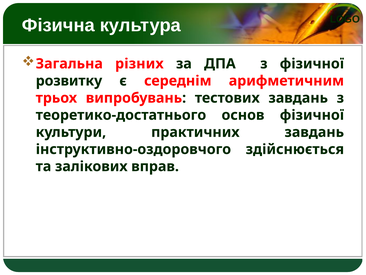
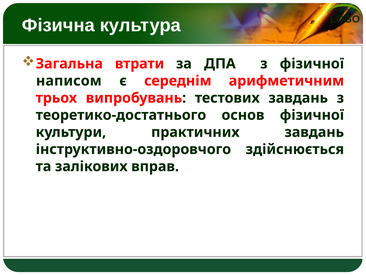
різних: різних -> втрати (139, 64)
розвитку: розвитку -> написом (69, 81)
